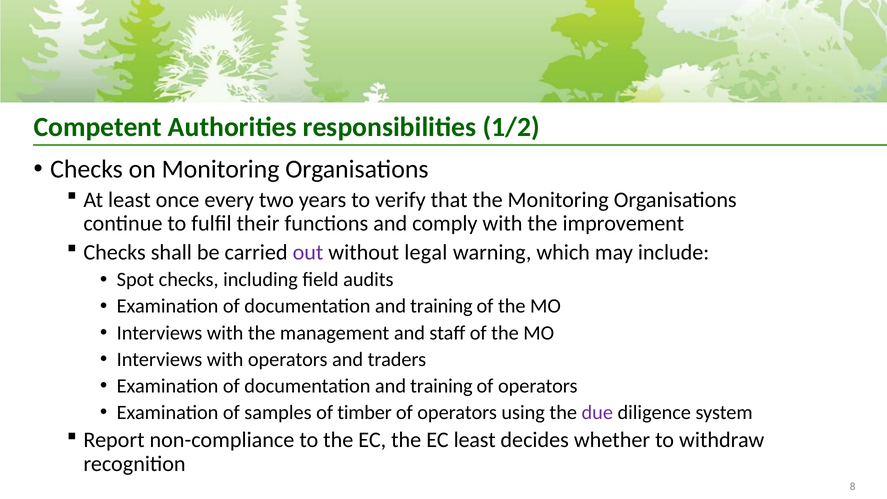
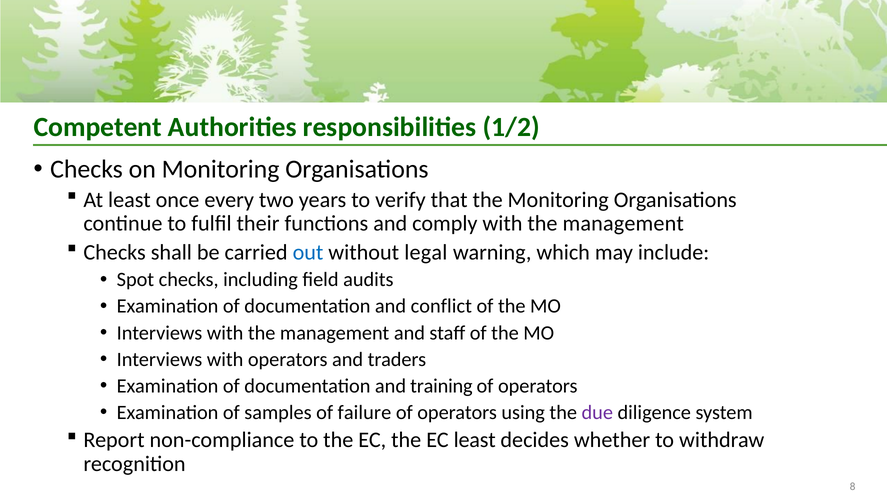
comply with the improvement: improvement -> management (623, 224)
out colour: purple -> blue (308, 252)
training: training -> conflict (441, 306)
timber: timber -> failure (364, 412)
